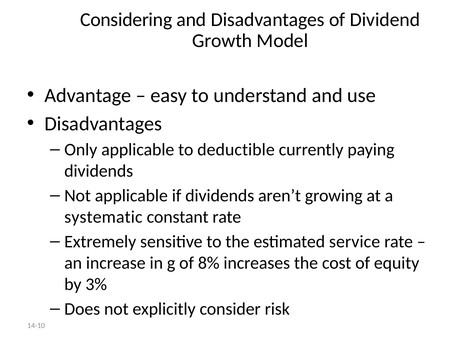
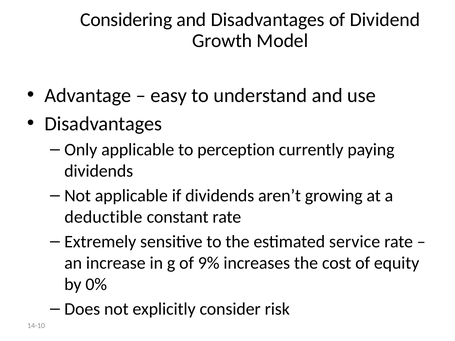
deductible: deductible -> perception (236, 150)
systematic: systematic -> deductible (103, 217)
8%: 8% -> 9% (209, 263)
3%: 3% -> 0% (96, 284)
